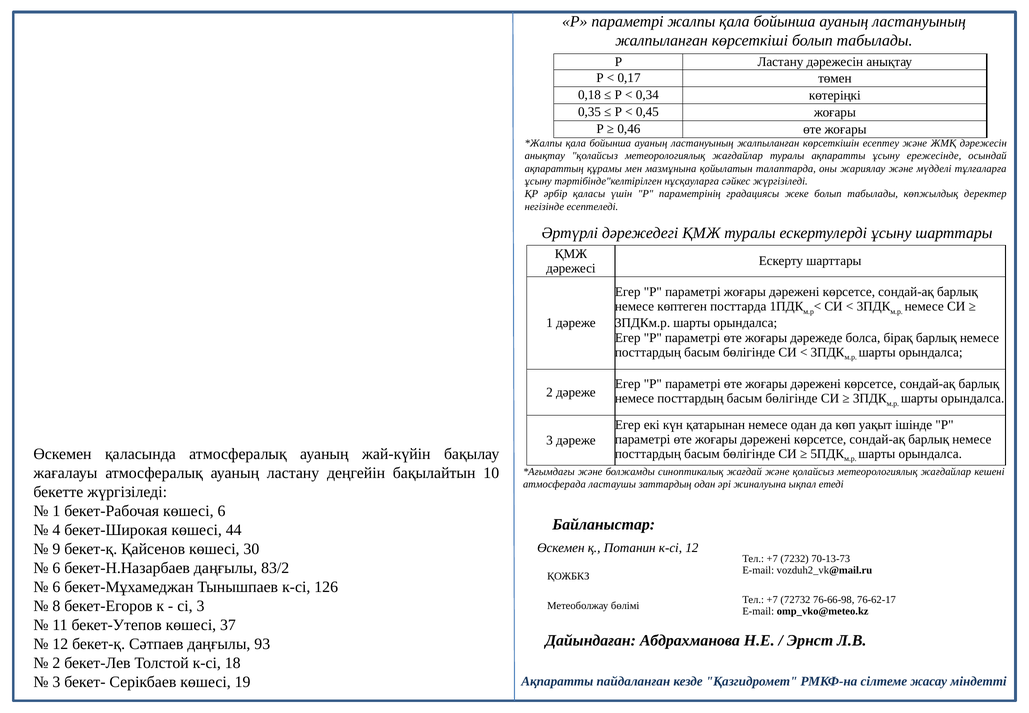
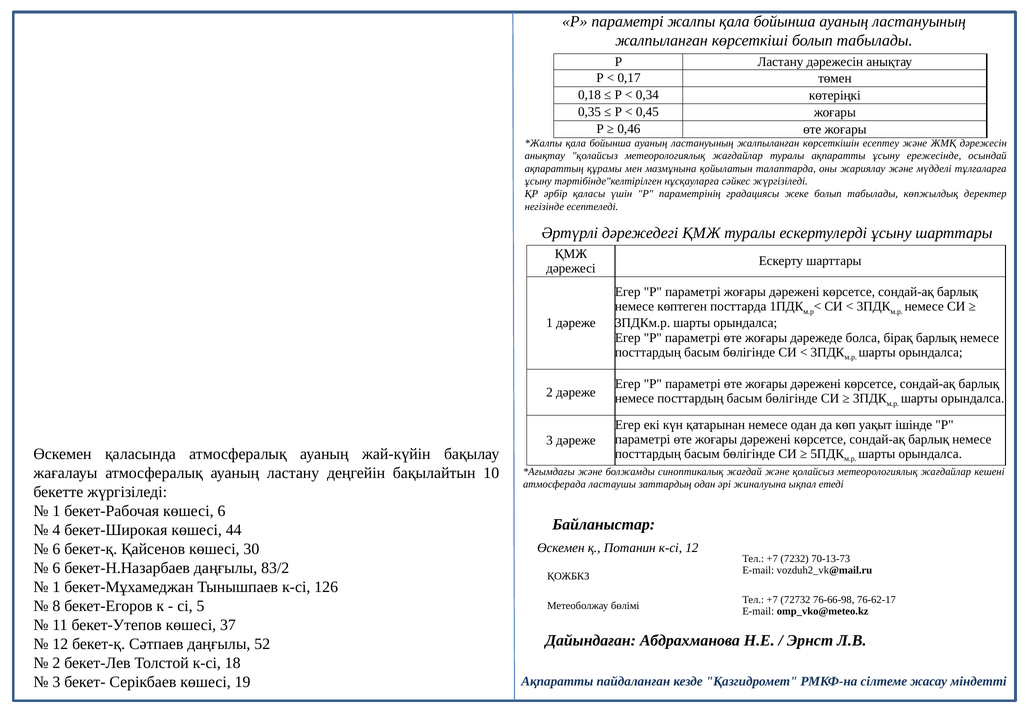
9: 9 -> 6 (56, 549)
6: 6 -> 1 (56, 587)
сі 3: 3 -> 5 (201, 606)
93: 93 -> 52 (262, 644)
